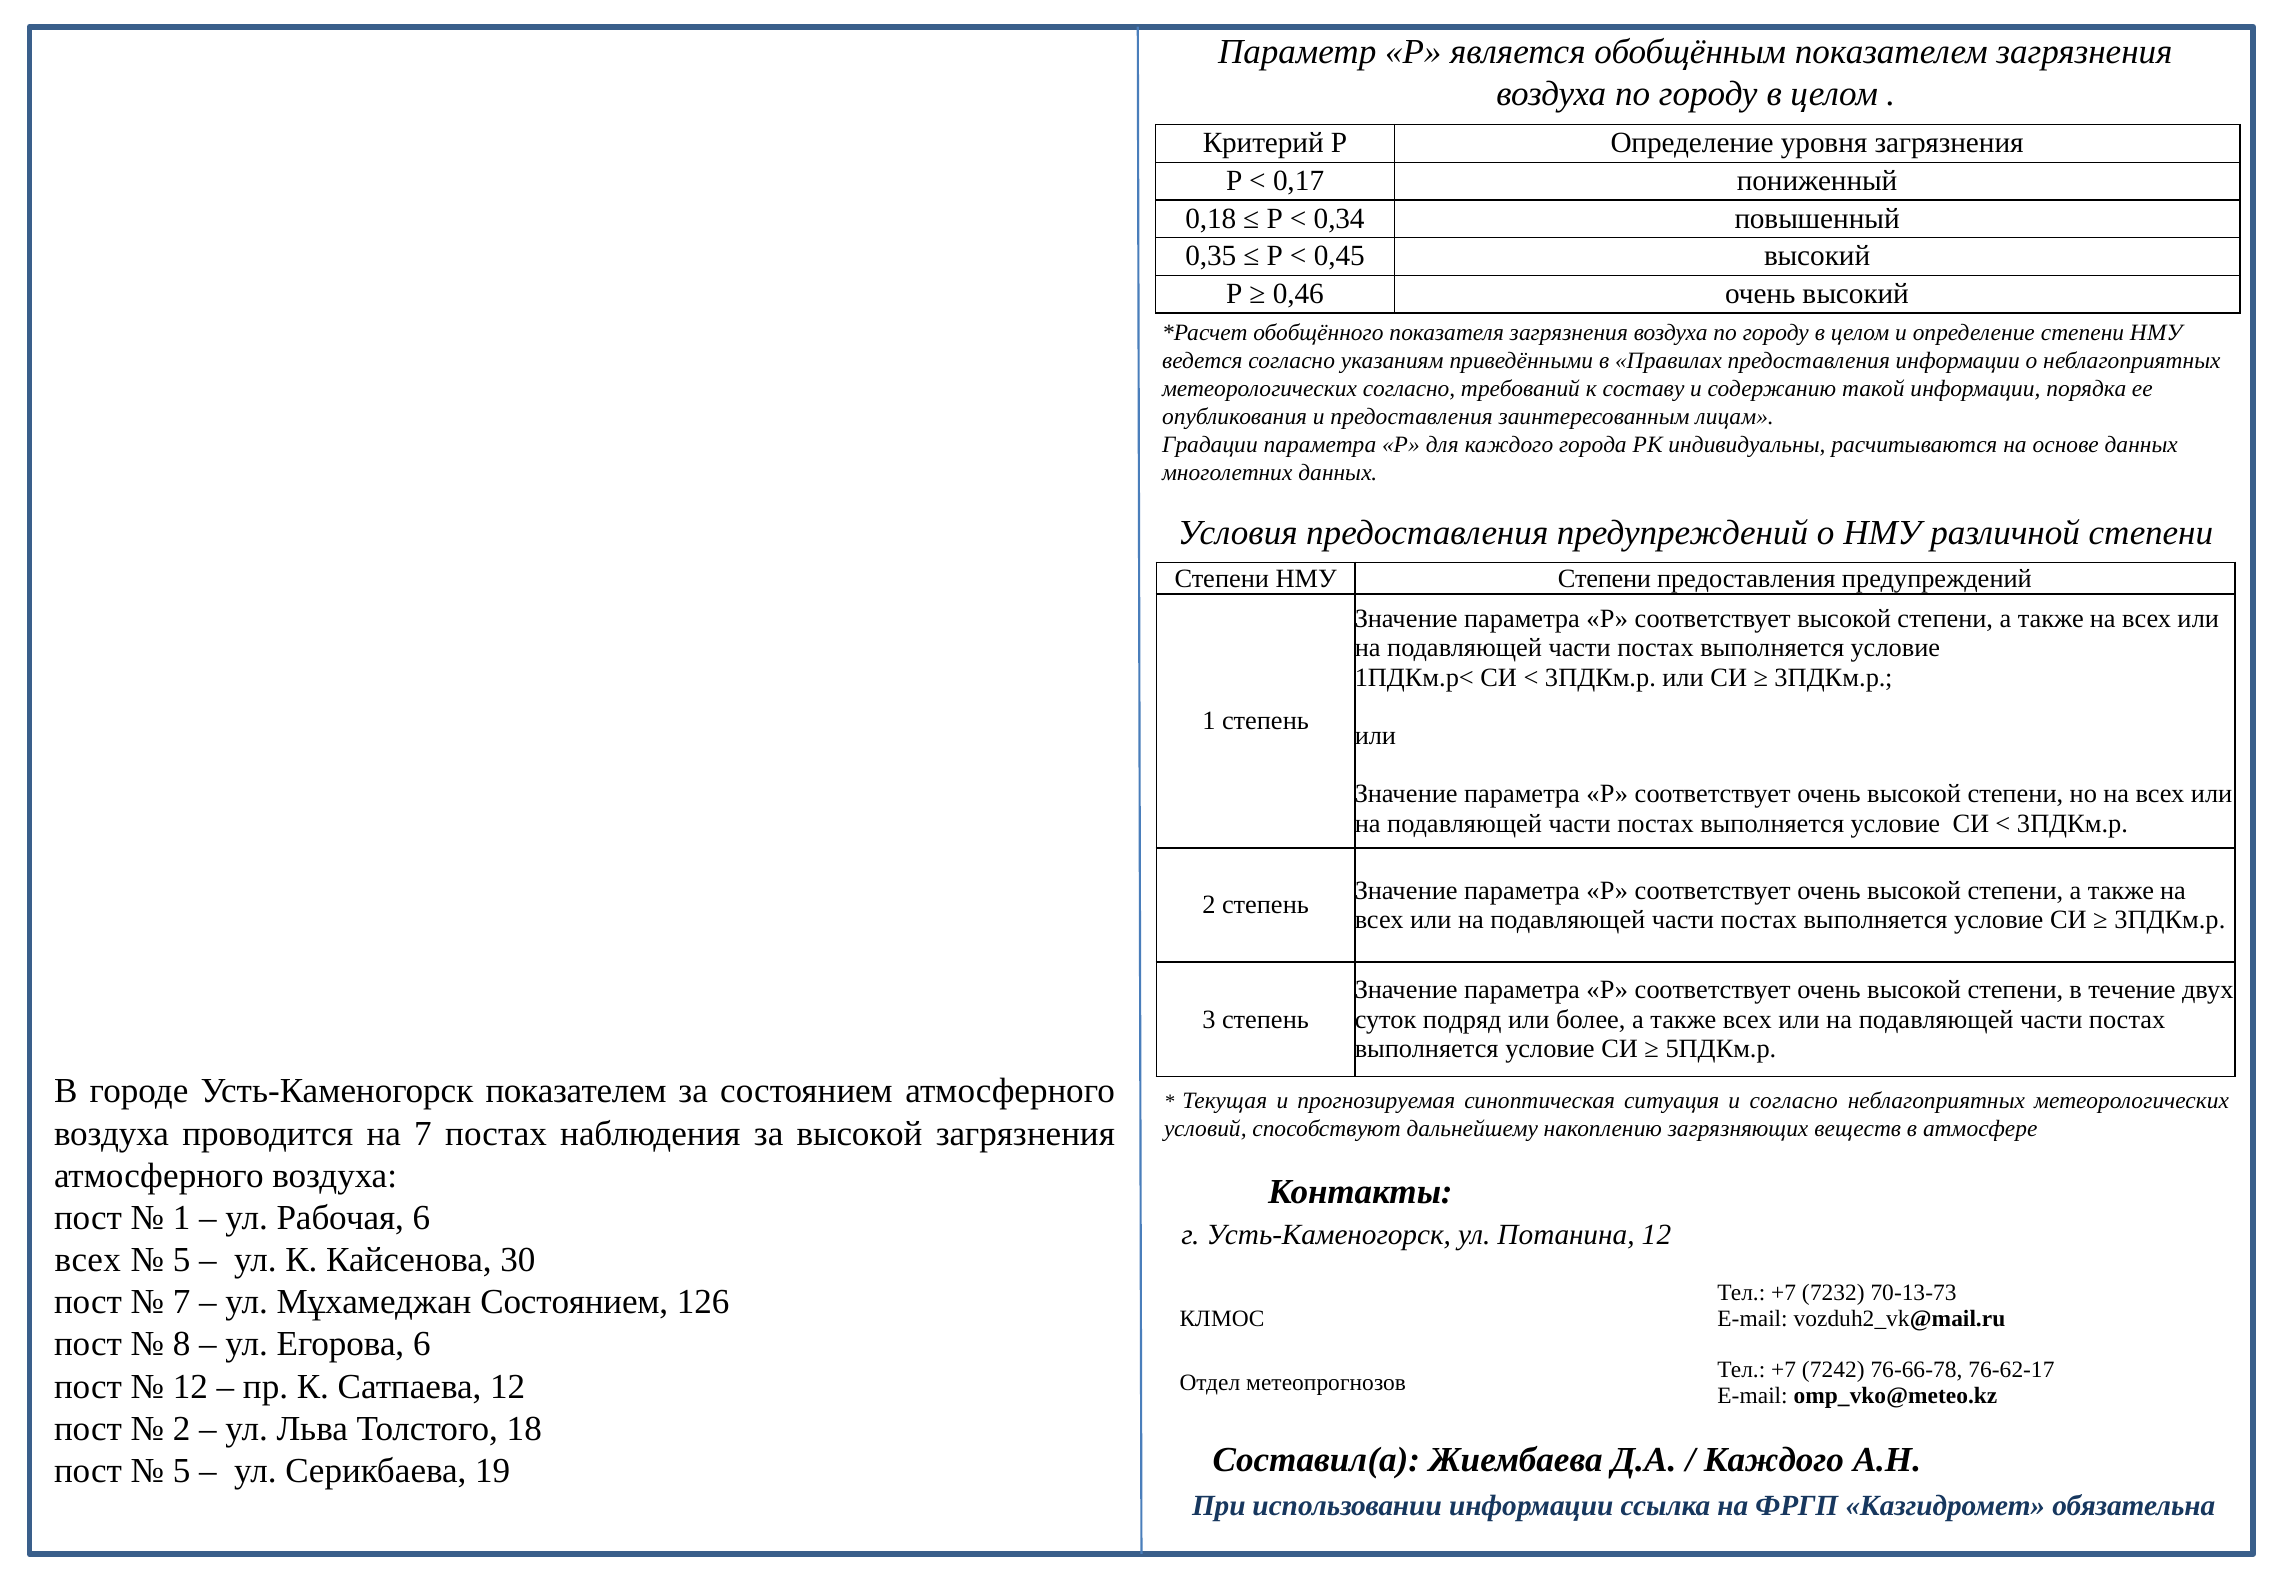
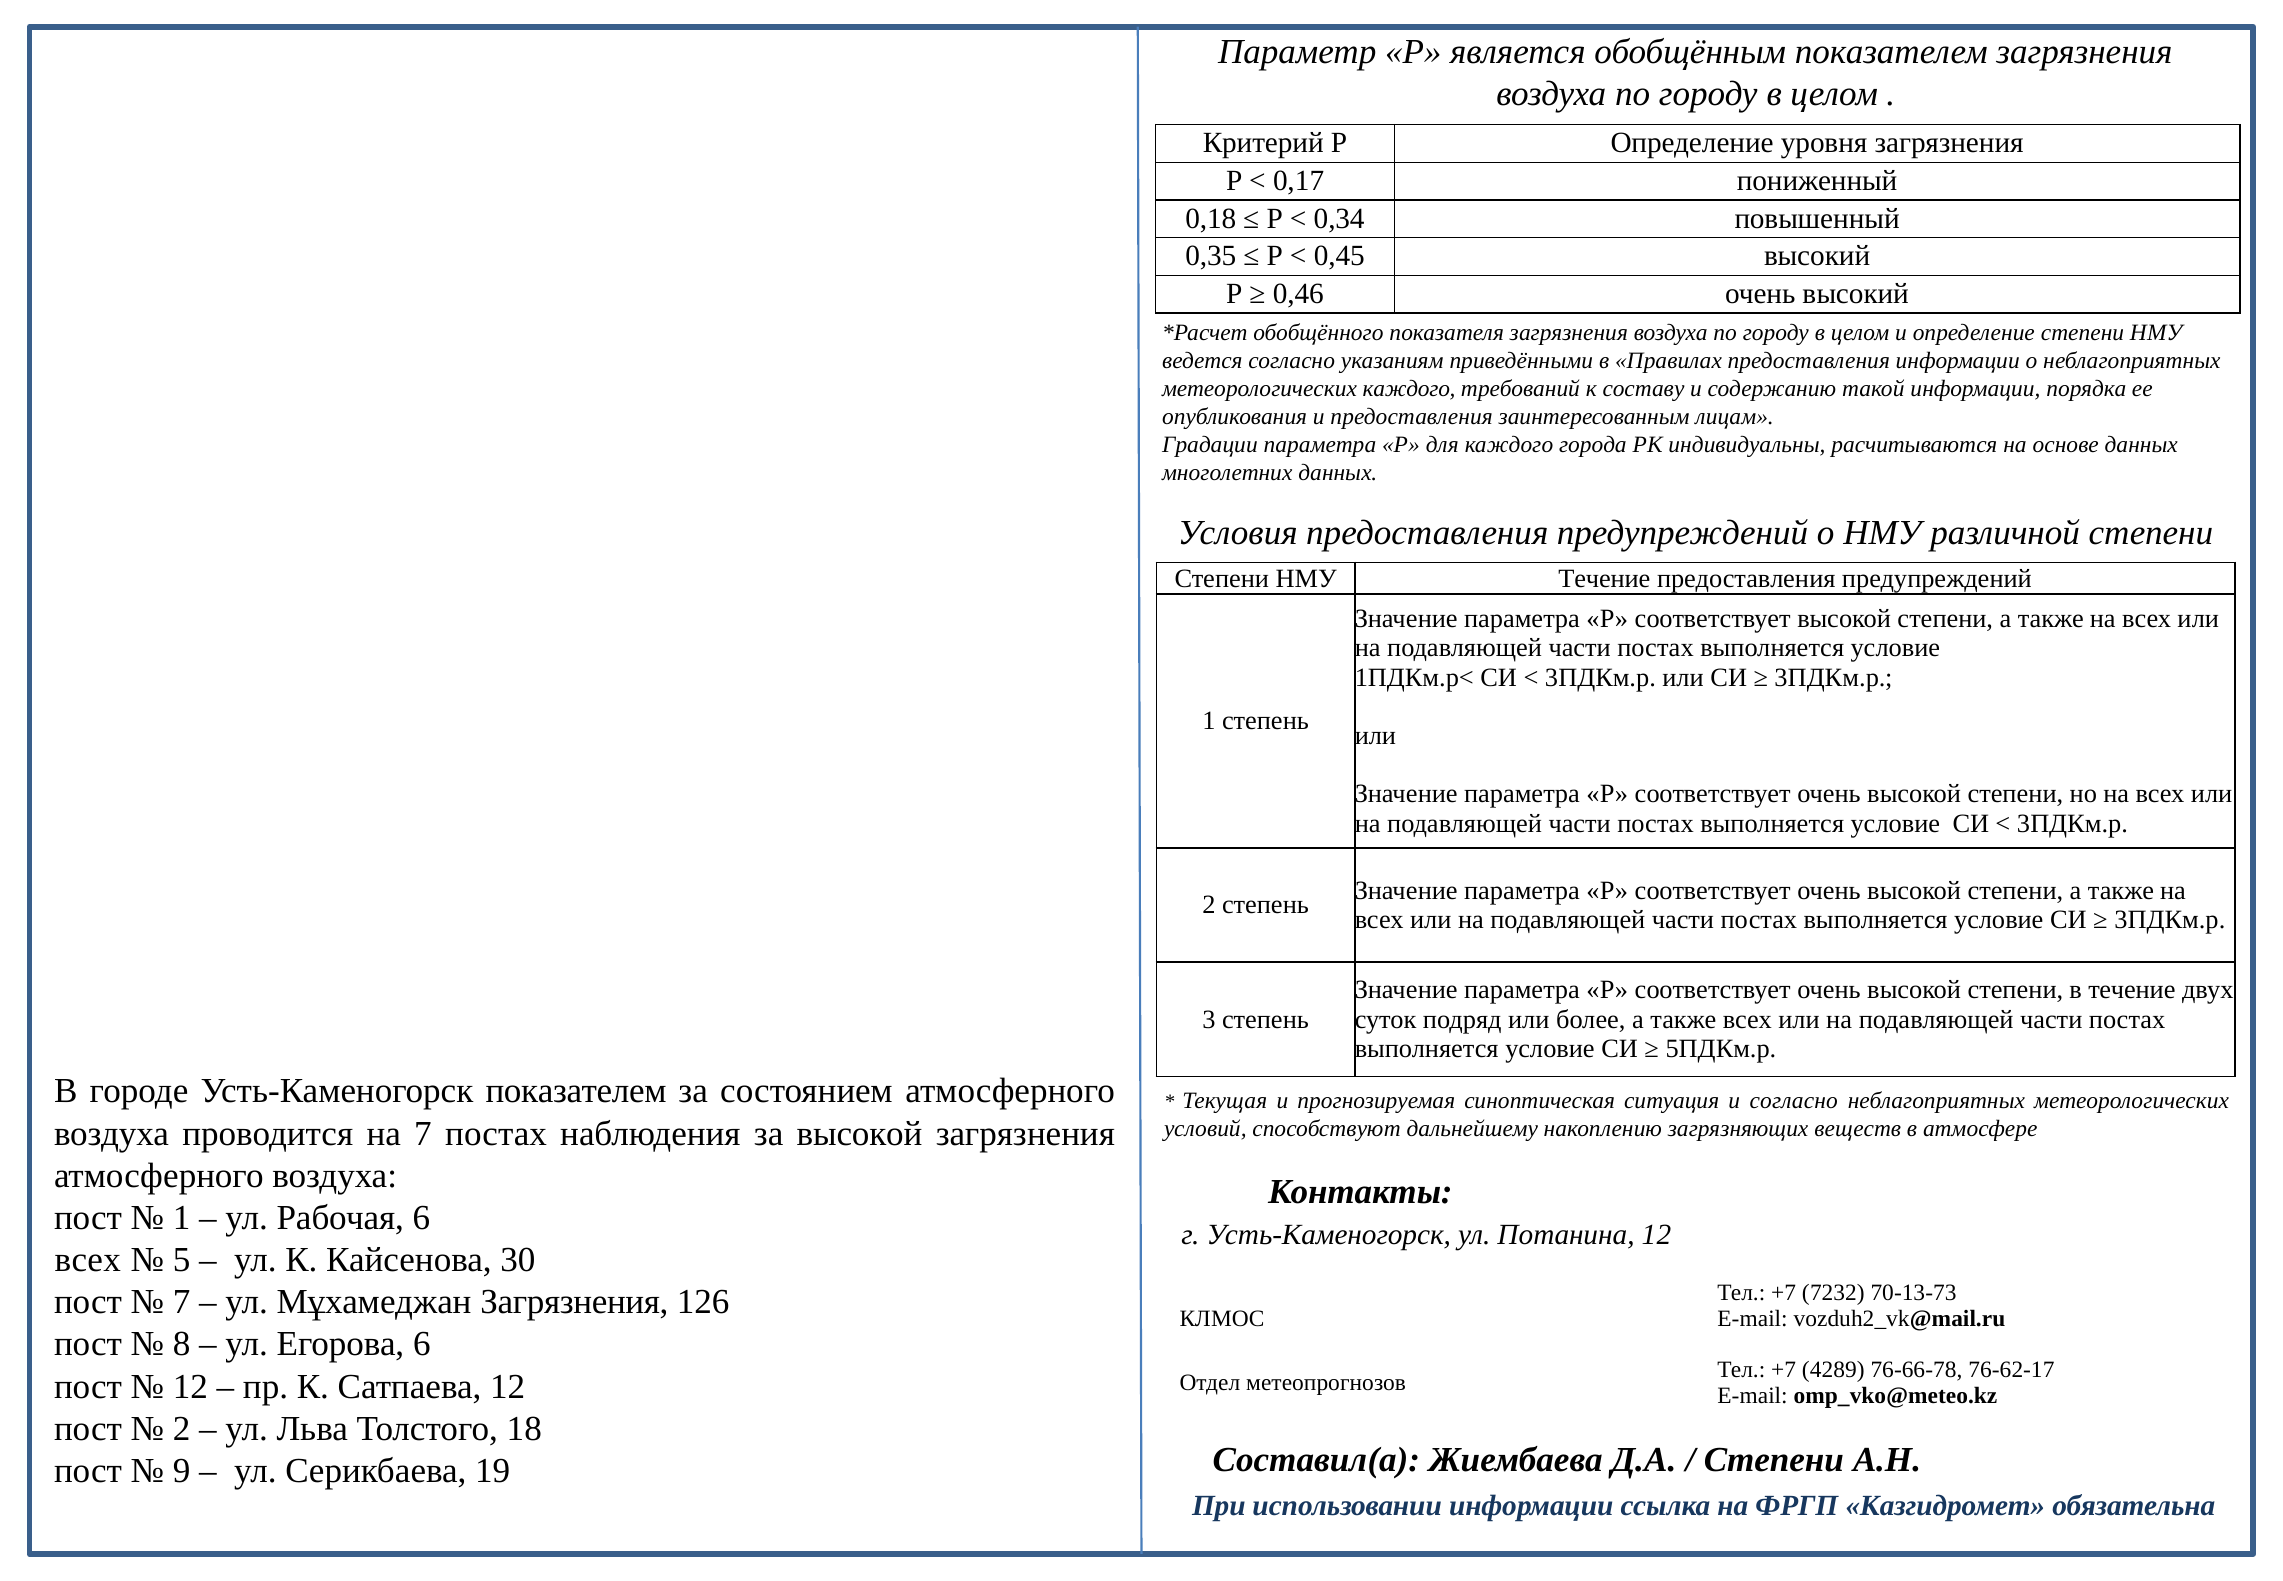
метеорологических согласно: согласно -> каждого (1409, 389)
НМУ Степени: Степени -> Течение (1604, 578)
Мұхамеджан Состоянием: Состоянием -> Загрязнения (574, 1302)
7242: 7242 -> 4289 (1833, 1370)
Каждого: Каждого -> Степени (1774, 1459)
5: 5 -> 9 (182, 1470)
